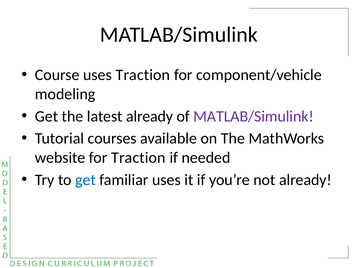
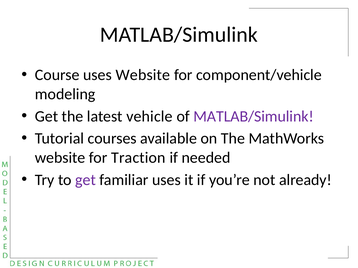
uses Traction: Traction -> Website (143, 75)
latest already: already -> vehicle (149, 116)
get colour: blue -> purple (86, 180)
